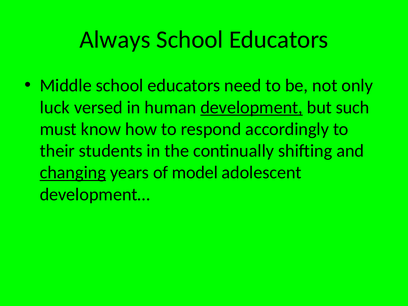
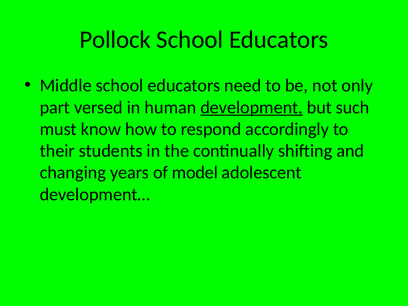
Always: Always -> Pollock (115, 39)
luck: luck -> part (55, 107)
changing underline: present -> none (73, 173)
